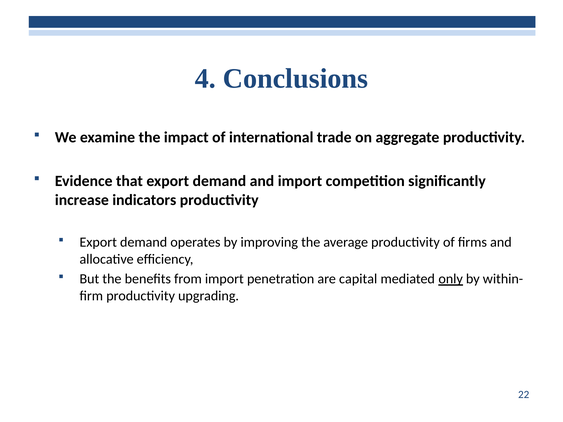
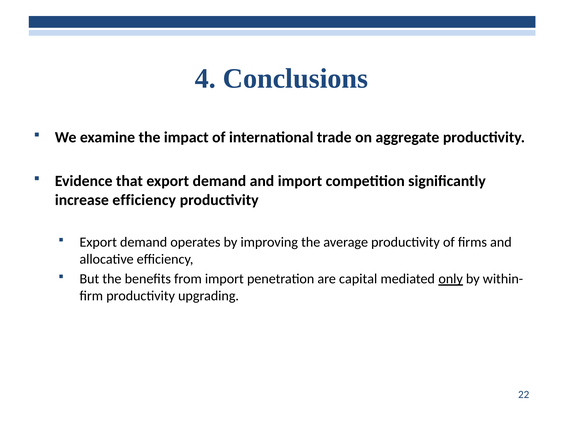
increase indicators: indicators -> efficiency (144, 200)
